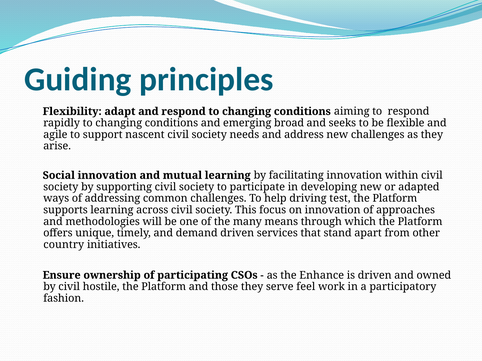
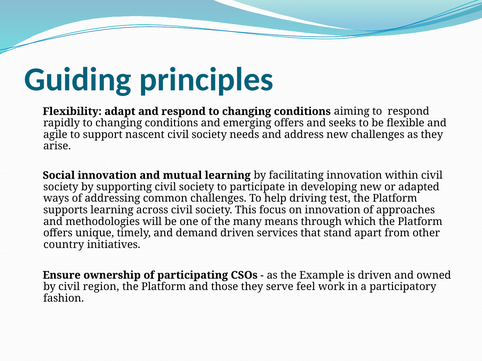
emerging broad: broad -> offers (289, 123)
Enhance: Enhance -> Example (322, 276)
hostile: hostile -> region (101, 287)
